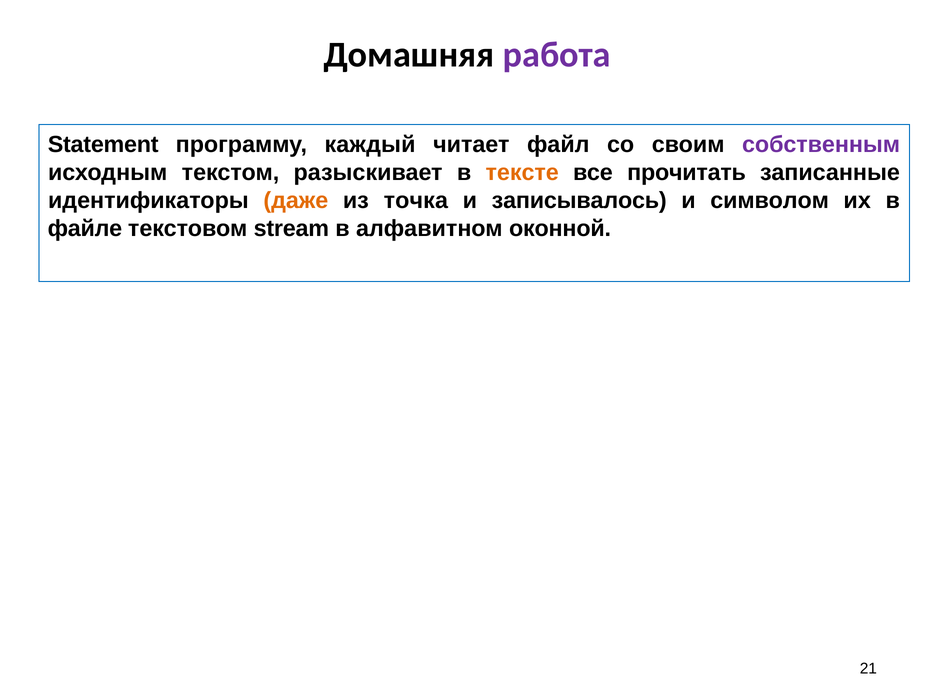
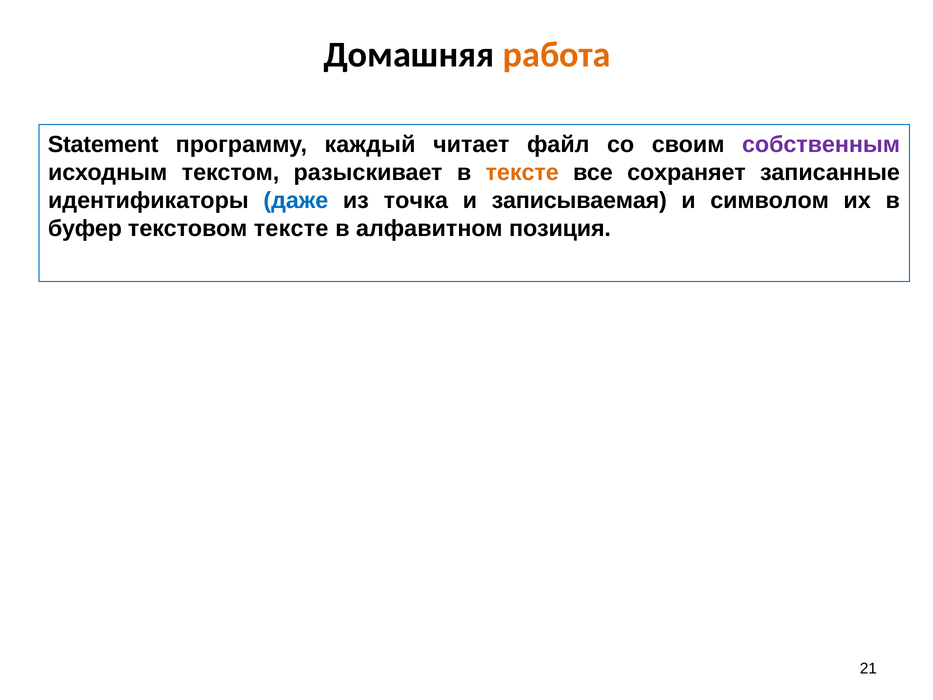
работа colour: purple -> orange (557, 55)
прочитать: прочитать -> сохраняет (686, 173)
даже colour: orange -> blue (296, 201)
записывалось: записывалось -> записываемая (579, 201)
файле: файле -> буфер (85, 229)
текстовом stream: stream -> тексте (291, 229)
оконной: оконной -> позиция (560, 229)
